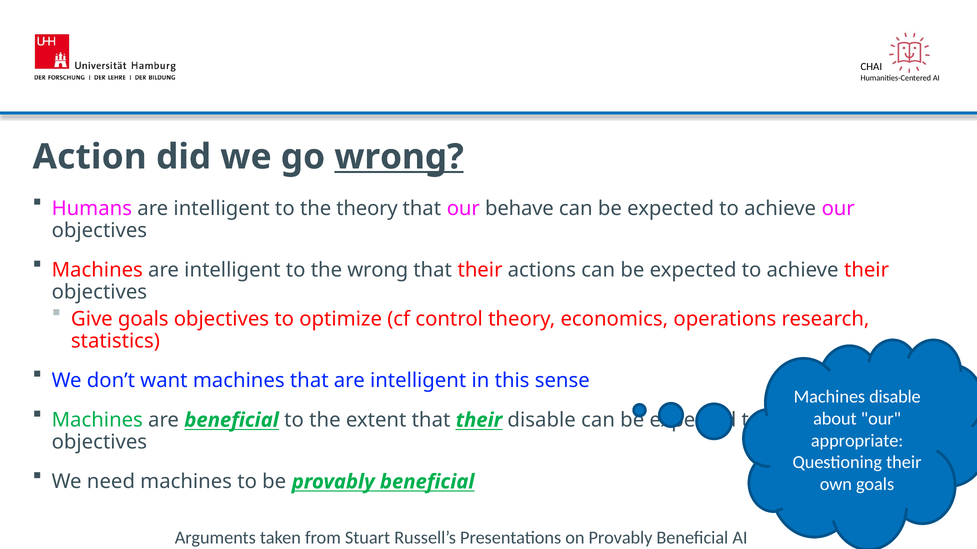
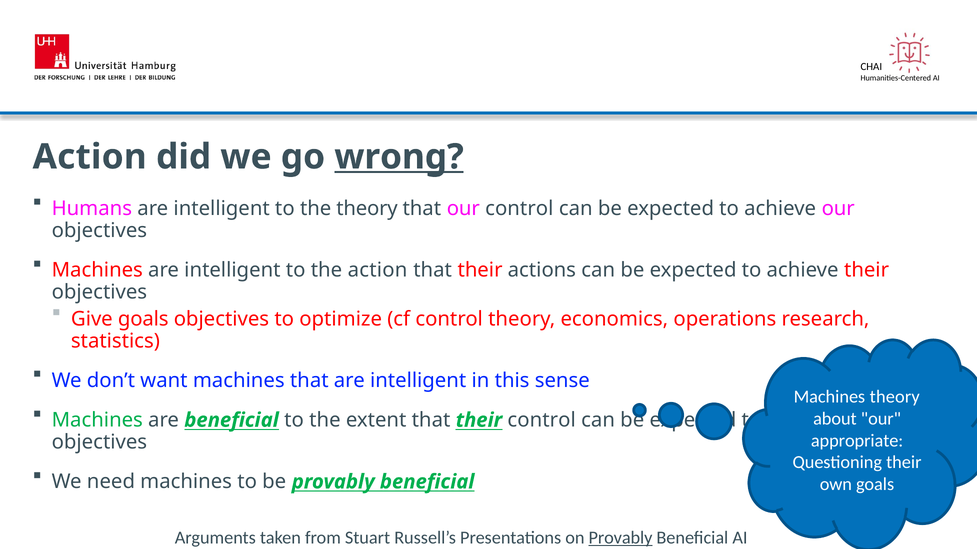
our behave: behave -> control (519, 209)
the wrong: wrong -> action (378, 270)
Machines disable: disable -> theory (895, 397)
their disable: disable -> control (542, 421)
Provably underline: none -> present (621, 538)
